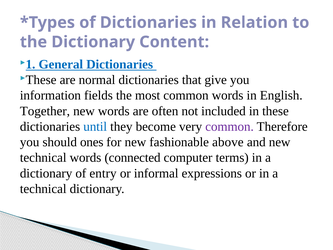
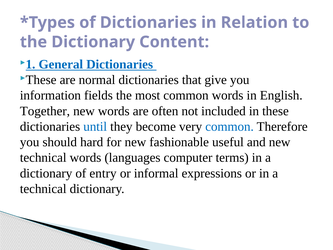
common colour: purple -> blue (230, 126)
ones: ones -> hard (92, 142)
above: above -> useful (228, 142)
connected: connected -> languages (132, 158)
